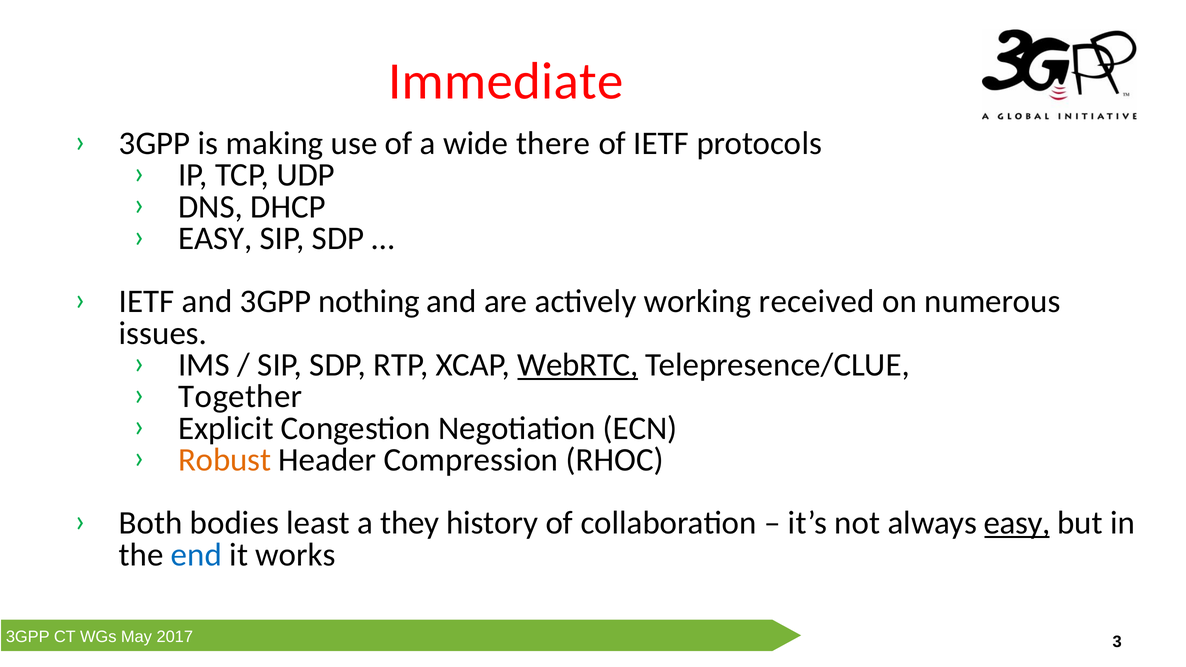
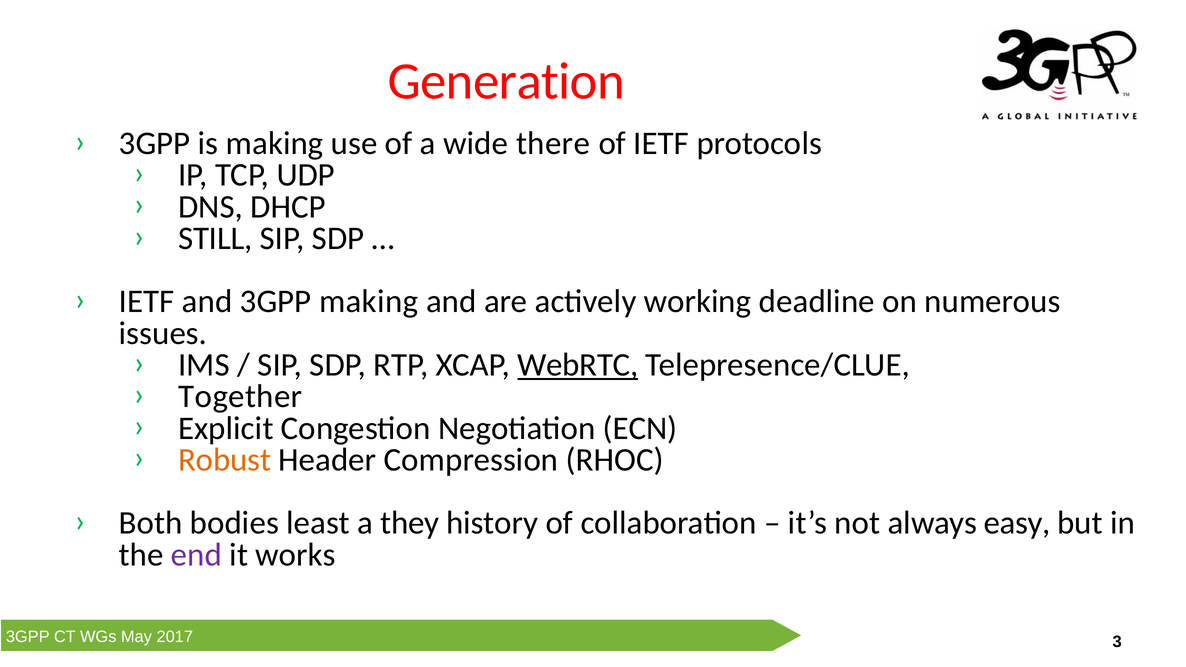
Immediate: Immediate -> Generation (506, 81)
EASY: EASY -> STILL (215, 238)
3GPP nothing: nothing -> making (369, 302)
received: received -> deadline (817, 302)
easy underline: present -> none (1017, 523)
end colour: blue -> purple (197, 555)
